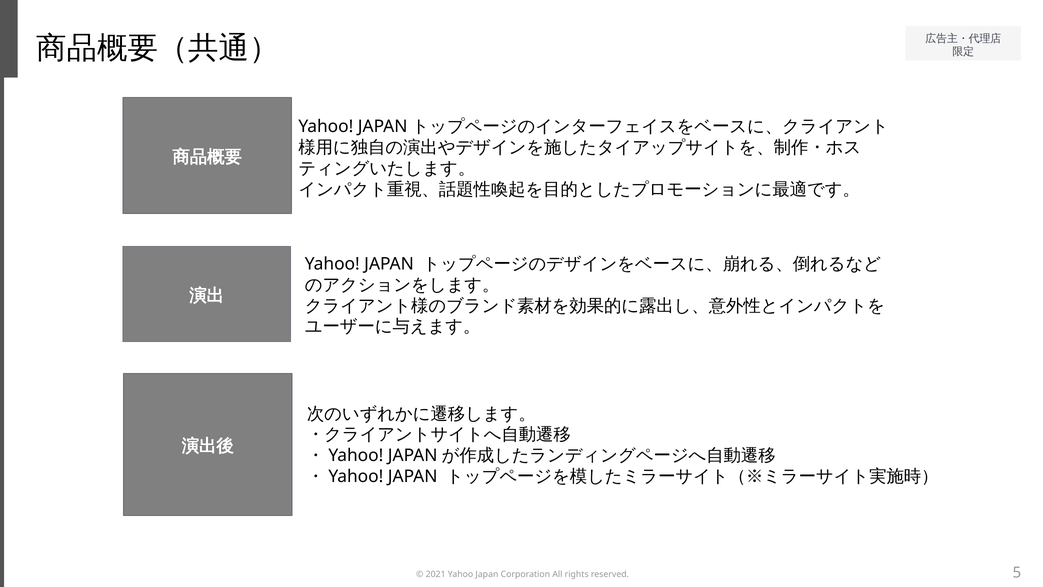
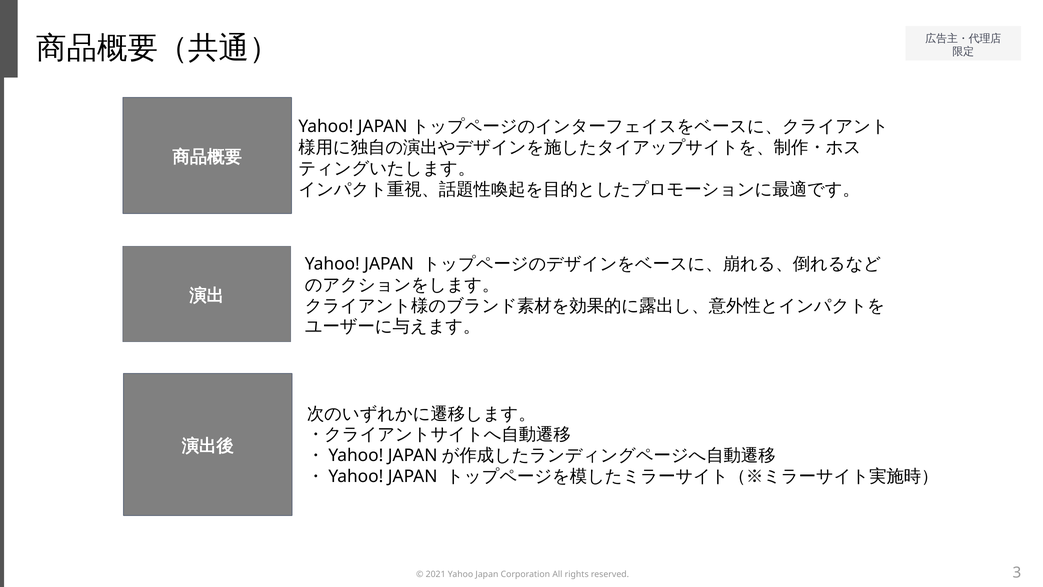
5: 5 -> 3 (1017, 572)
